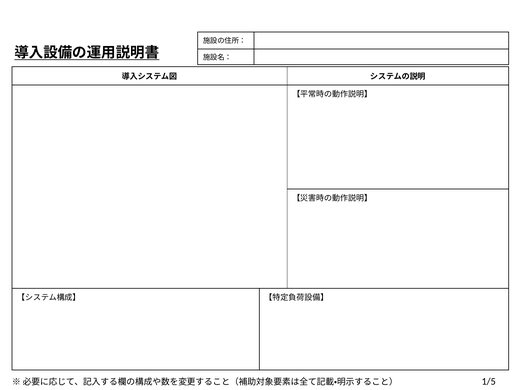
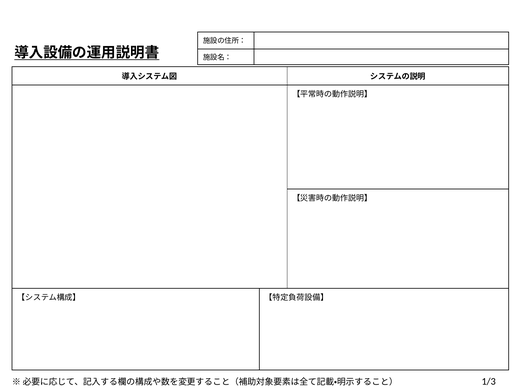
1/5: 1/5 -> 1/3 (489, 381)
